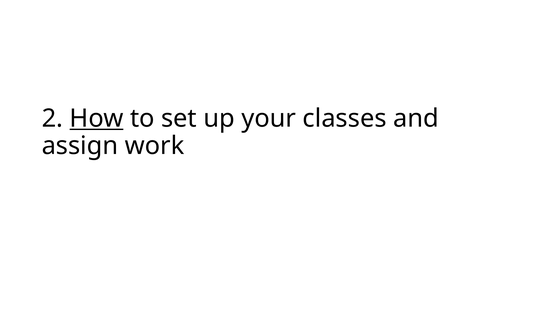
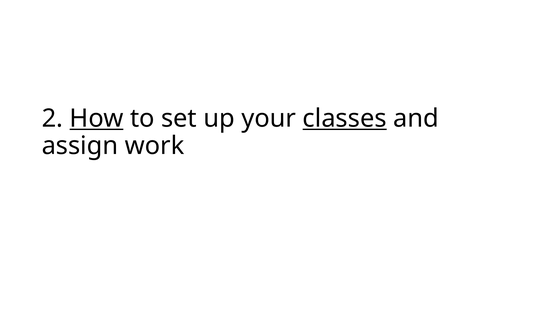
classes underline: none -> present (345, 119)
